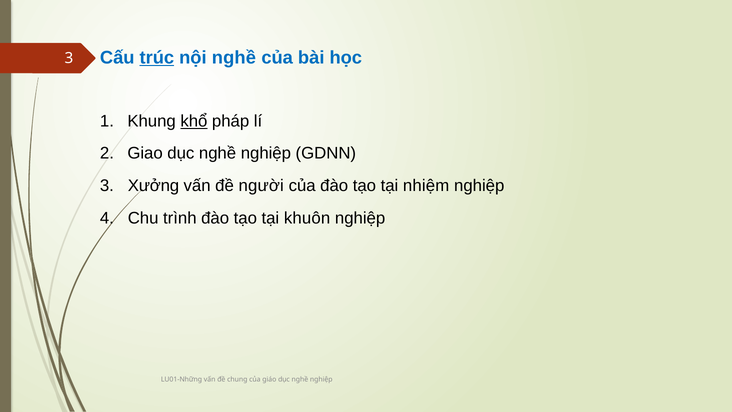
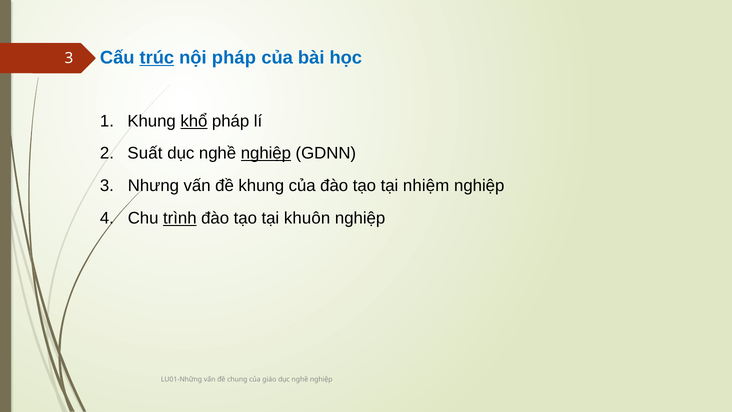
nội nghề: nghề -> pháp (234, 58)
Giao: Giao -> Suất (145, 153)
nghiệp underline: none -> present (266, 153)
Xưởng: Xưởng -> Nhưng (153, 186)
đề người: người -> khung (261, 186)
trình underline: none -> present (180, 218)
